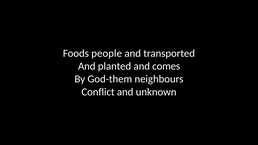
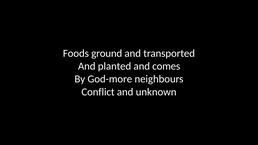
people: people -> ground (107, 53)
God-them: God-them -> God-more (110, 79)
